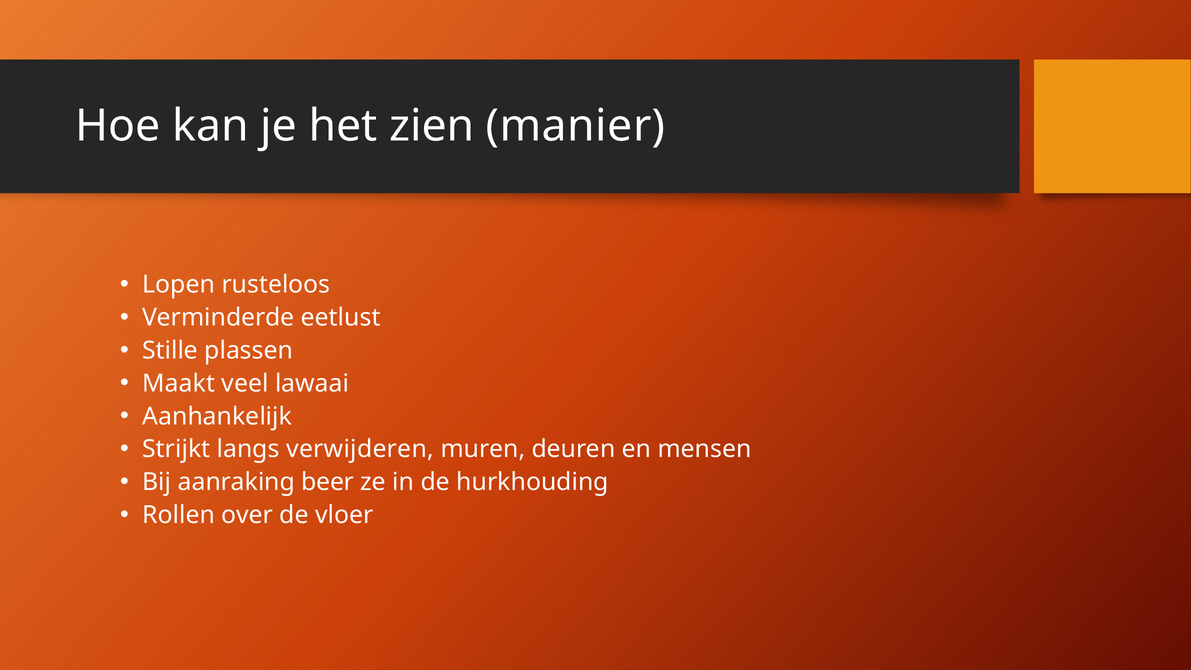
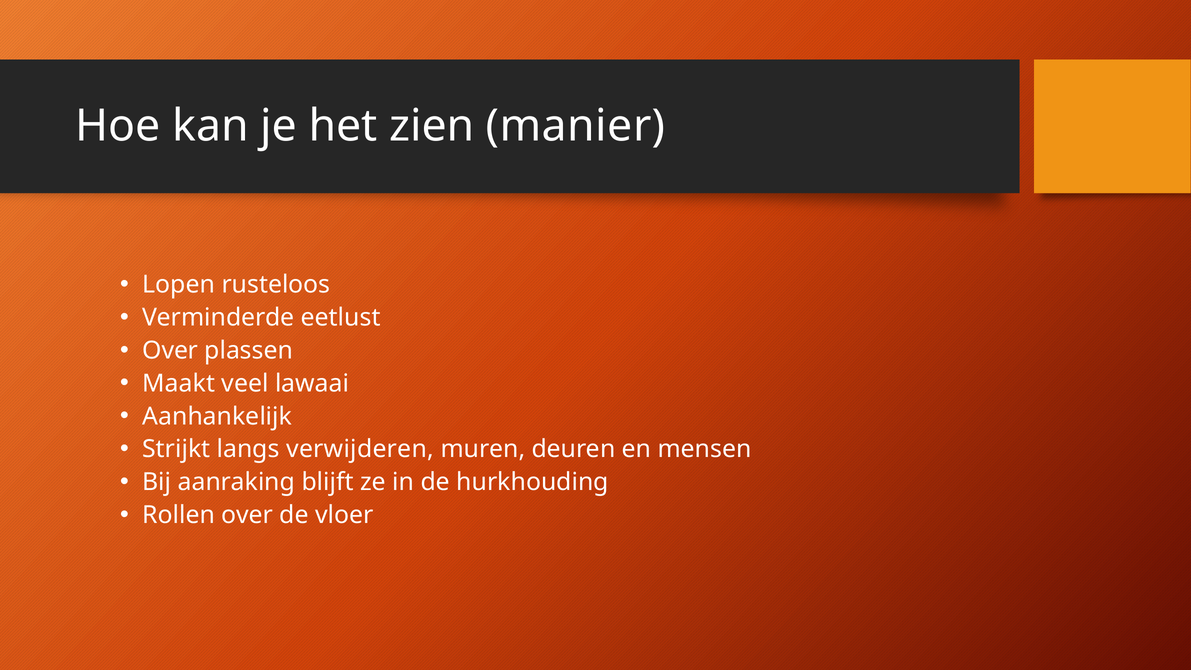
Stille: Stille -> Over (170, 350)
beer: beer -> blijft (328, 482)
